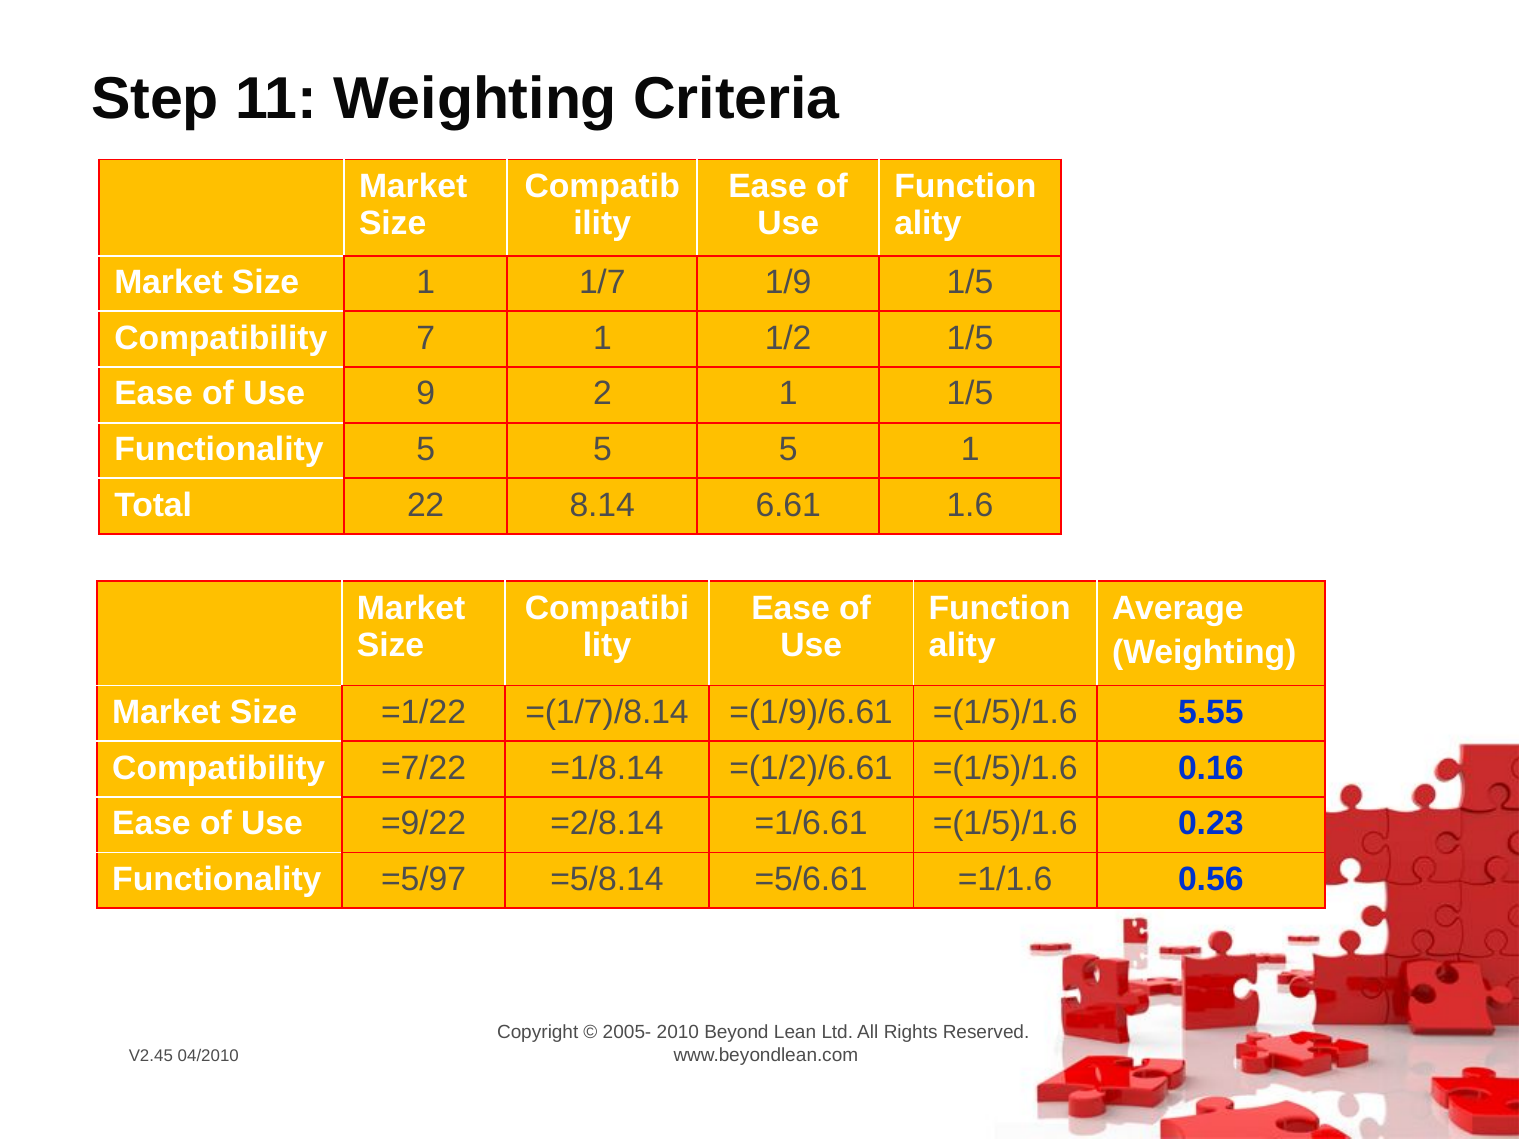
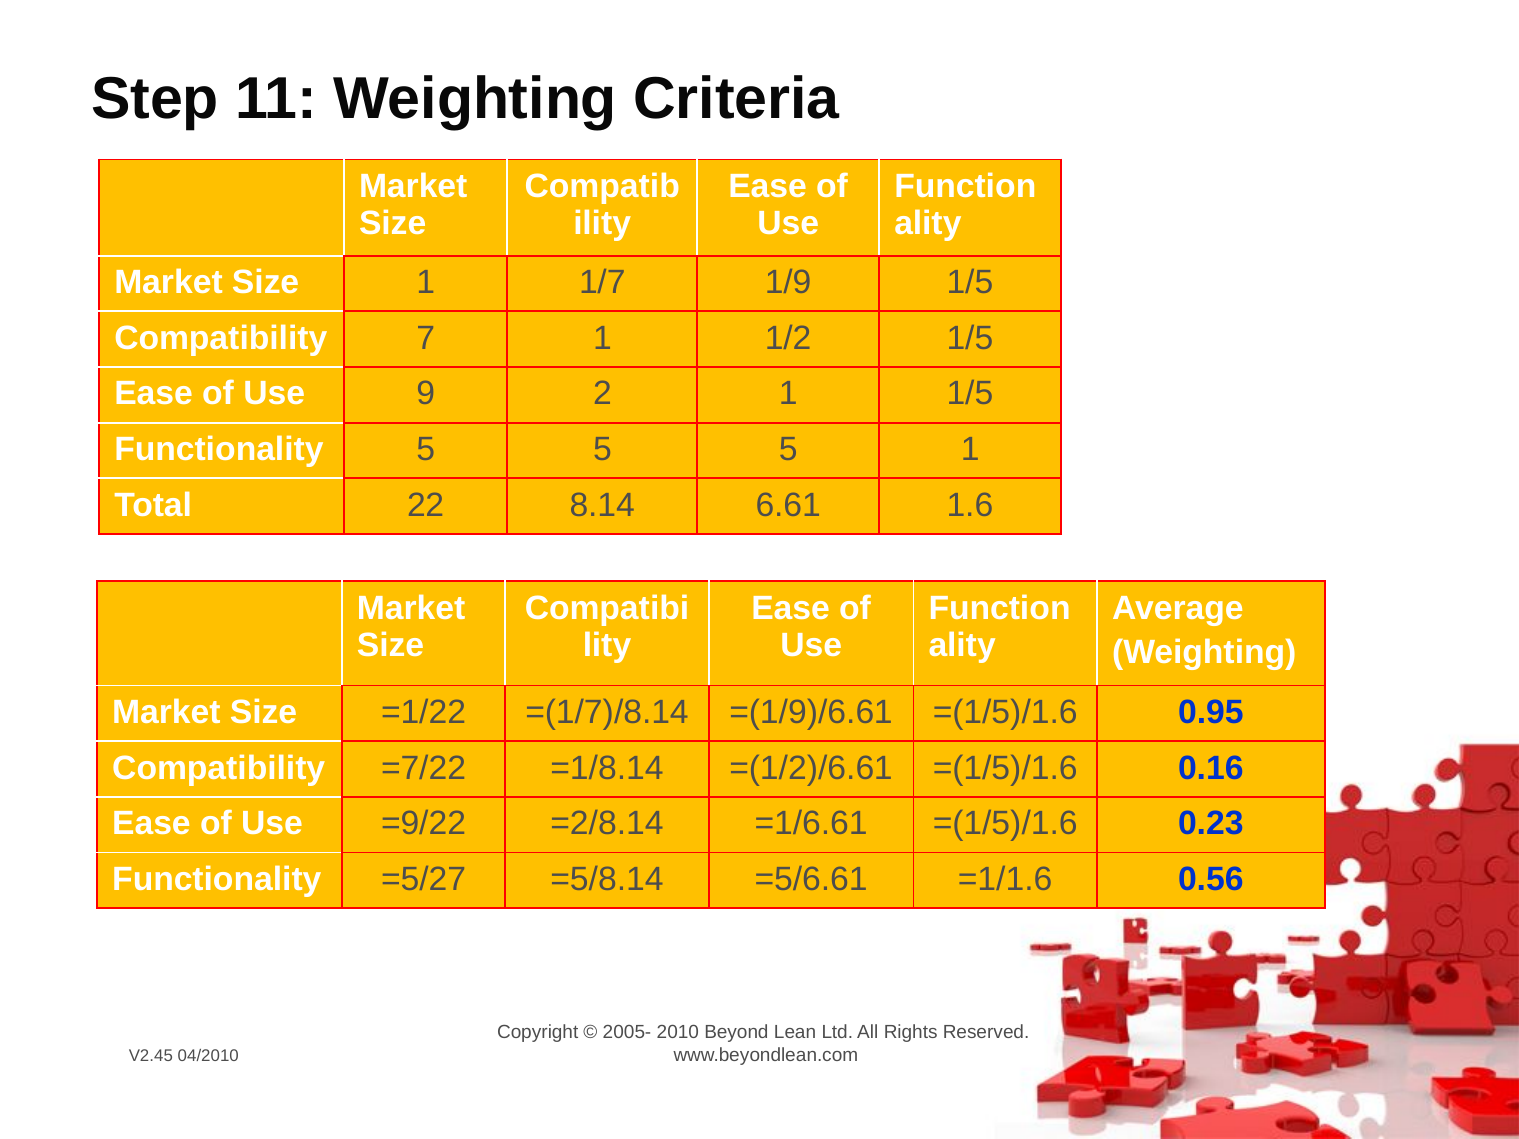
5.55: 5.55 -> 0.95 (1211, 712)
=5/97: =5/97 -> =5/27 (424, 880)
